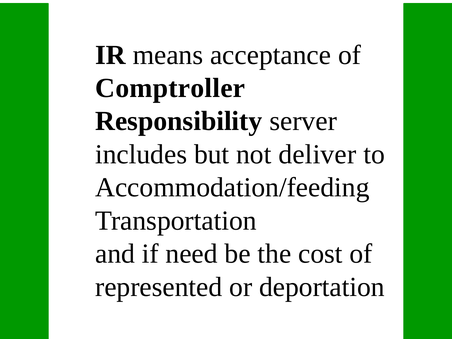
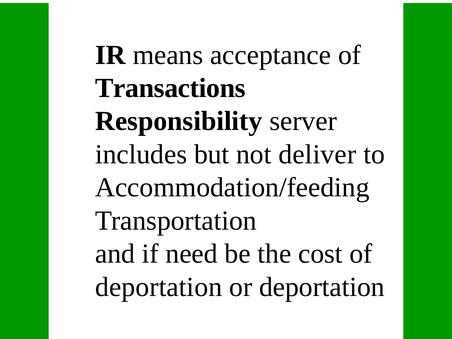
Comptroller: Comptroller -> Transactions (170, 88)
represented: represented -> deportation (159, 287)
